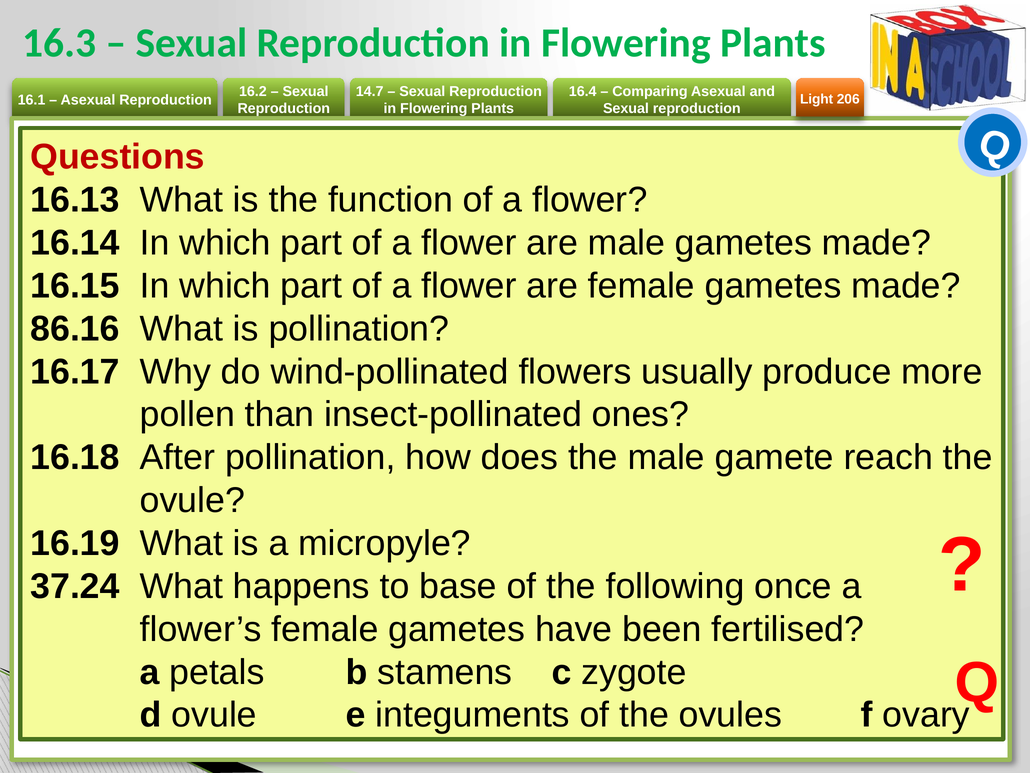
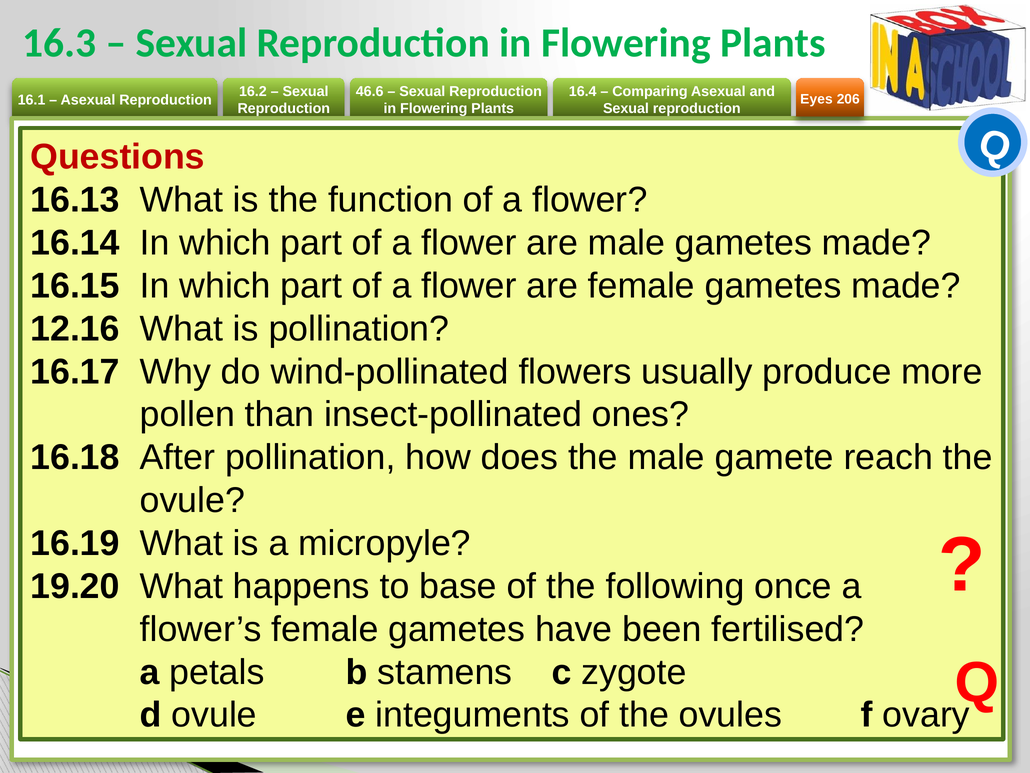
14.7: 14.7 -> 46.6 (370, 91)
Light: Light -> Eyes (816, 99)
86.16: 86.16 -> 12.16 (75, 329)
37.24: 37.24 -> 19.20 (75, 586)
